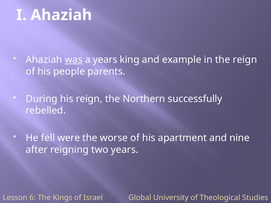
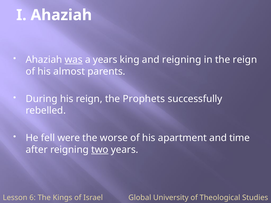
and example: example -> reigning (182, 60)
people: people -> almost (69, 72)
Northern: Northern -> Prophets (144, 99)
nine: nine -> time (240, 138)
two underline: none -> present (100, 150)
